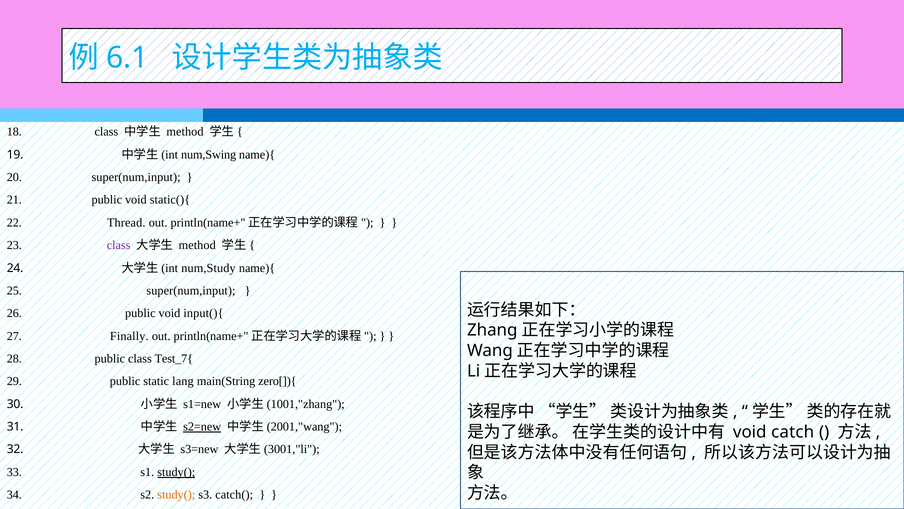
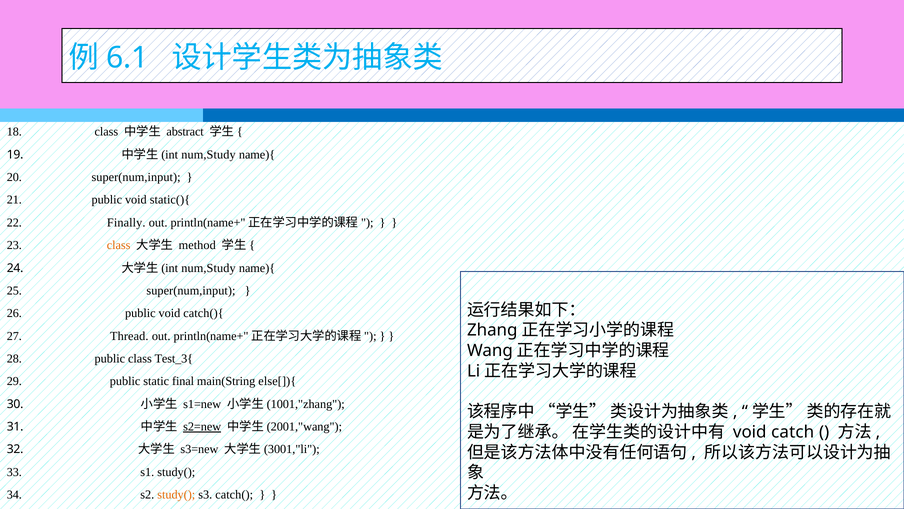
method: method -> abstract (185, 132)
num,Swing: num,Swing -> num,Study (208, 154)
Thread: Thread -> Finally (126, 222)
class colour: purple -> orange (119, 245)
input(){: input(){ -> catch(){ (204, 313)
Finally: Finally -> Thread (129, 336)
Test_7{: Test_7{ -> Test_3{ (174, 358)
lang: lang -> final (183, 381)
zero[]){: zero[]){ -> else[]){ (277, 381)
study( underline: present -> none (176, 472)
